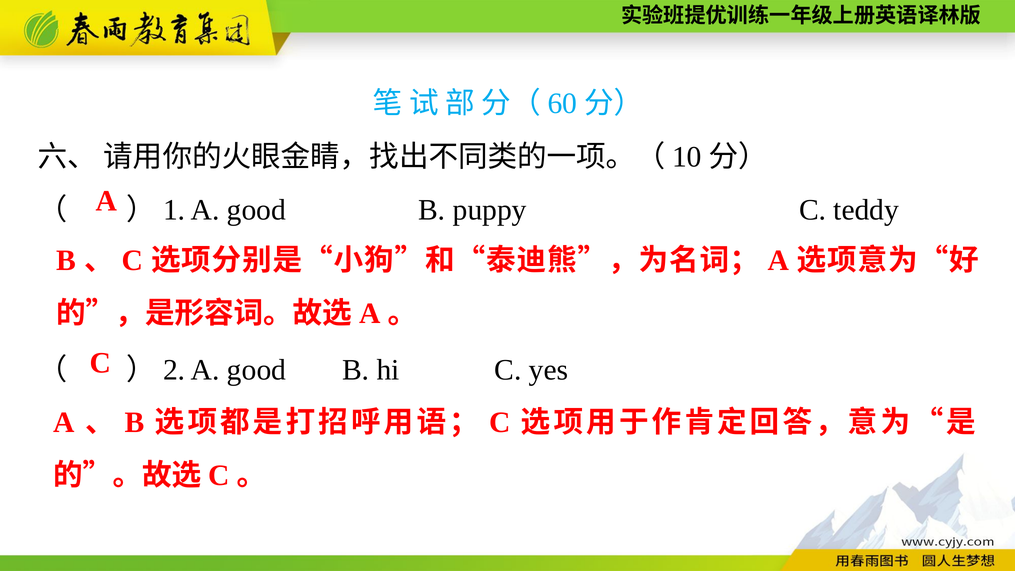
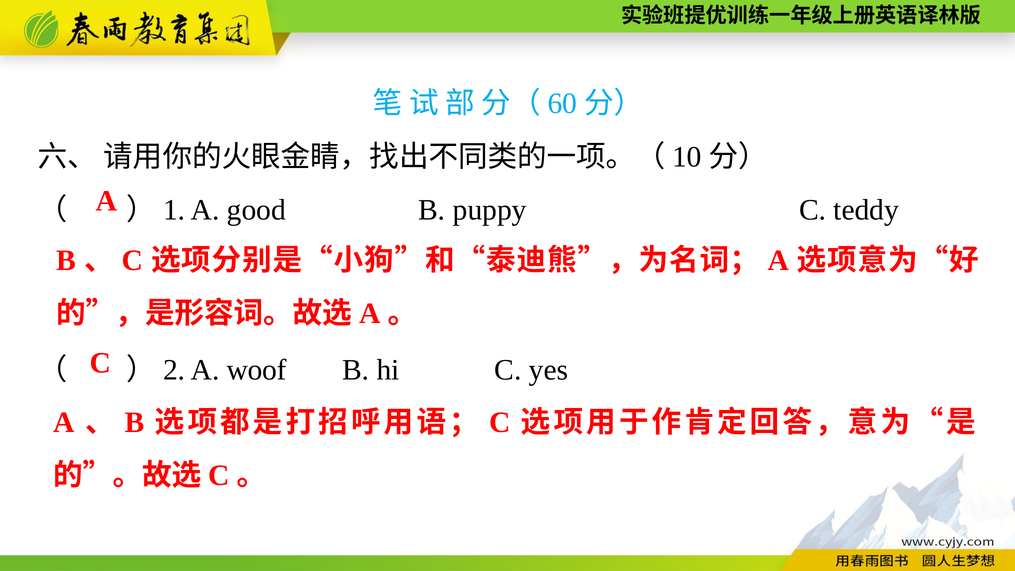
good: good -> woof (257, 370)
